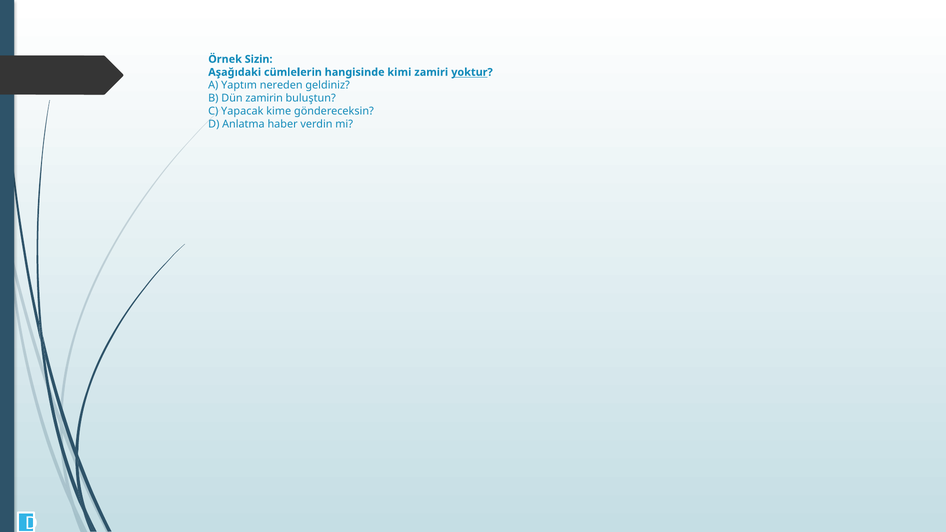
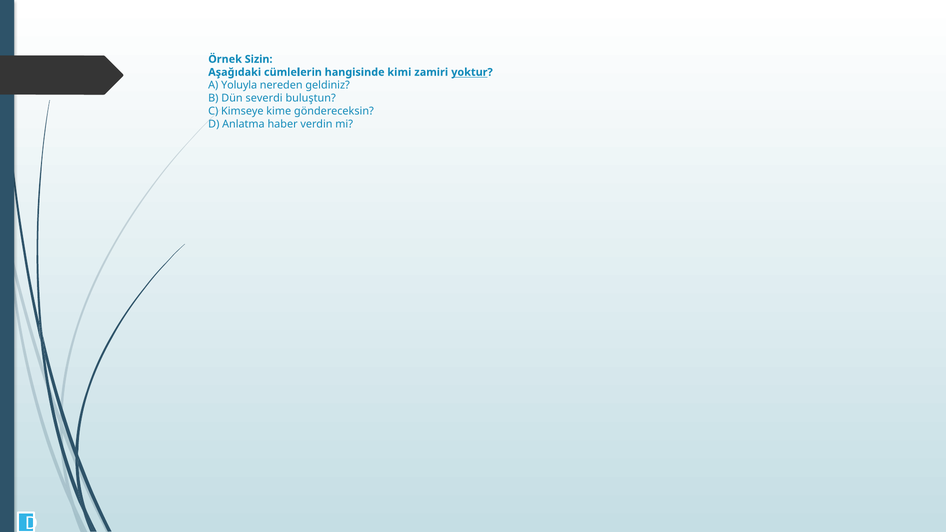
Yaptım: Yaptım -> Yoluyla (239, 85)
zamirin: zamirin -> severdi (264, 98)
Yapacak: Yapacak -> Kimseye (242, 111)
